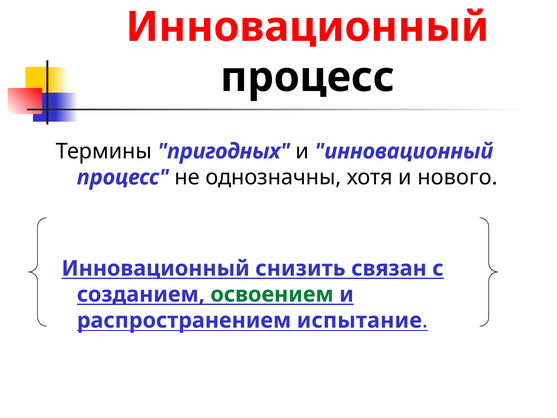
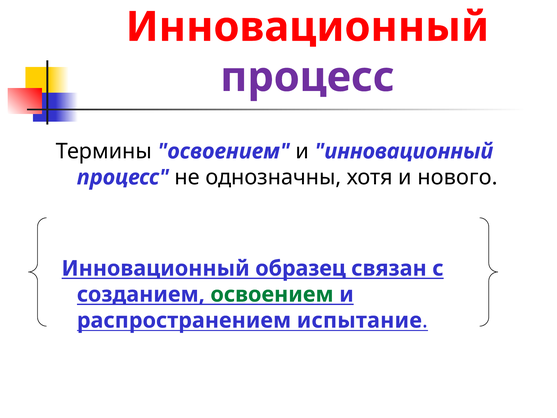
процесс colour: black -> purple (307, 77)
Термины пригодных: пригодных -> освоением (224, 151)
снизить: снизить -> образец (301, 268)
